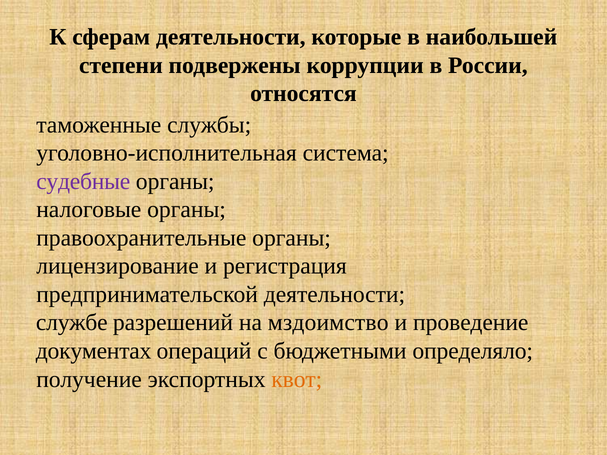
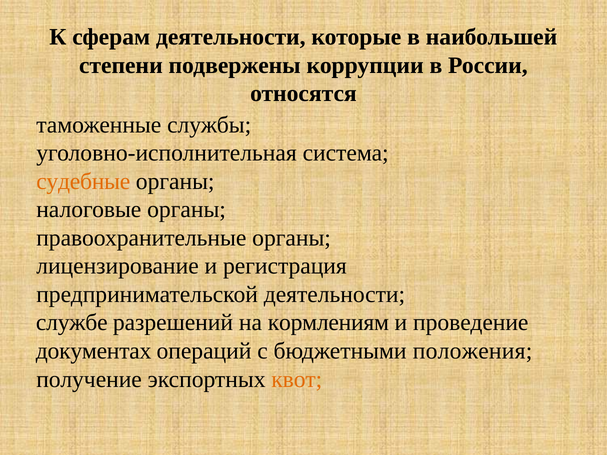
судебные colour: purple -> orange (83, 182)
мздоимство: мздоимство -> кормлениям (328, 323)
определяло: определяло -> положения (473, 351)
